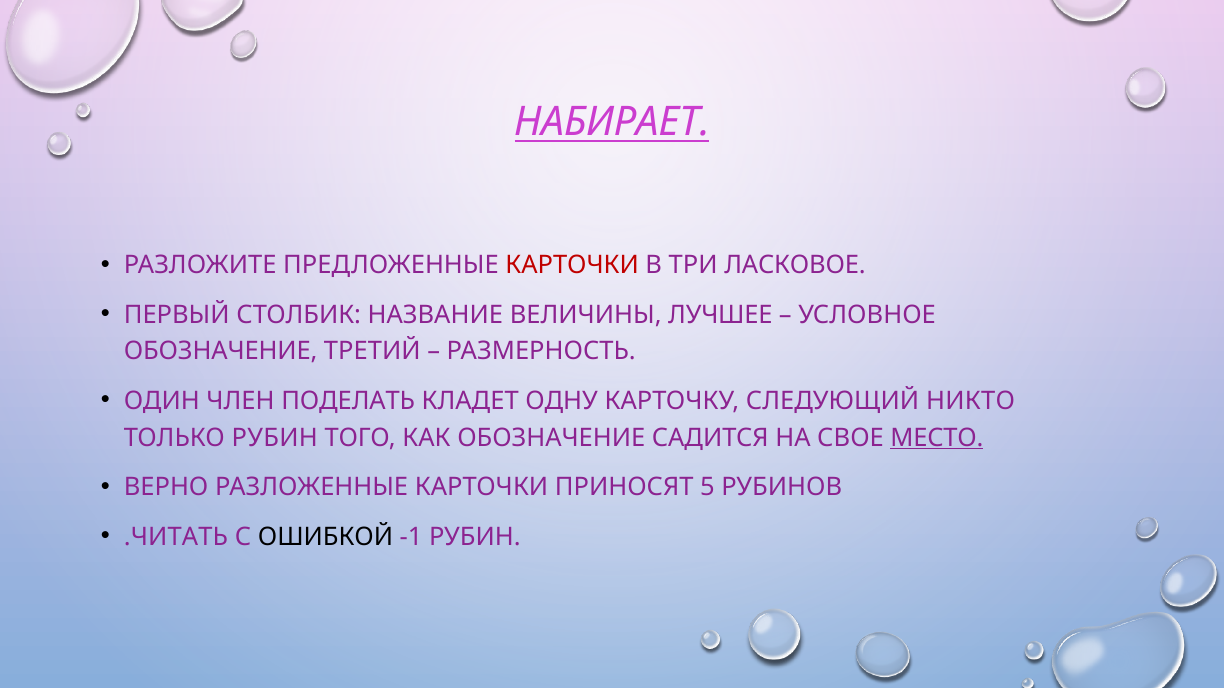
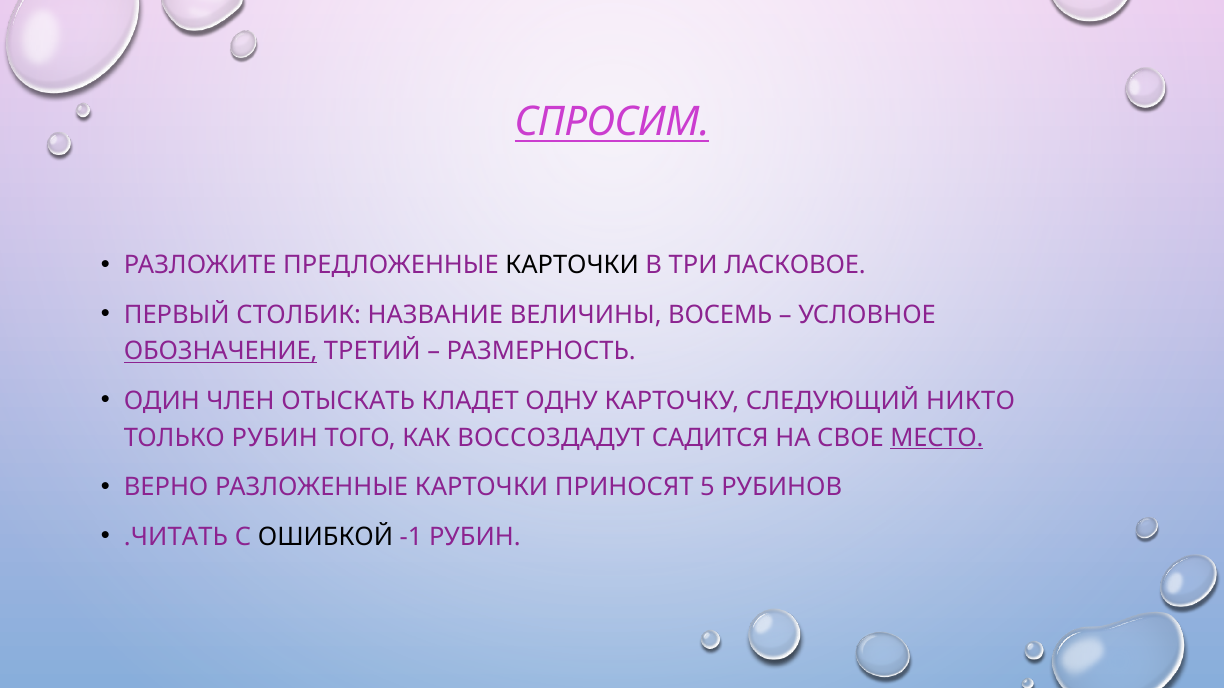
НАБИРАЕТ: НАБИРАЕТ -> СПРОСИМ (612, 122)
КАРТОЧКИ colour: red -> black (572, 265)
ЛУЧШЕЕ: ЛУЧШЕЕ -> ВОСЕМЬ (720, 315)
ОБОЗНАЧЕНИЕ underline: none -> present (221, 352)
ПОДЕЛАТЬ: ПОДЕЛАТЬ -> ОТЫСКАТЬ (348, 401)
КАК ОБОЗНАЧЕНИЕ: ОБОЗНАЧЕНИЕ -> ВОССОЗДАДУТ (551, 438)
